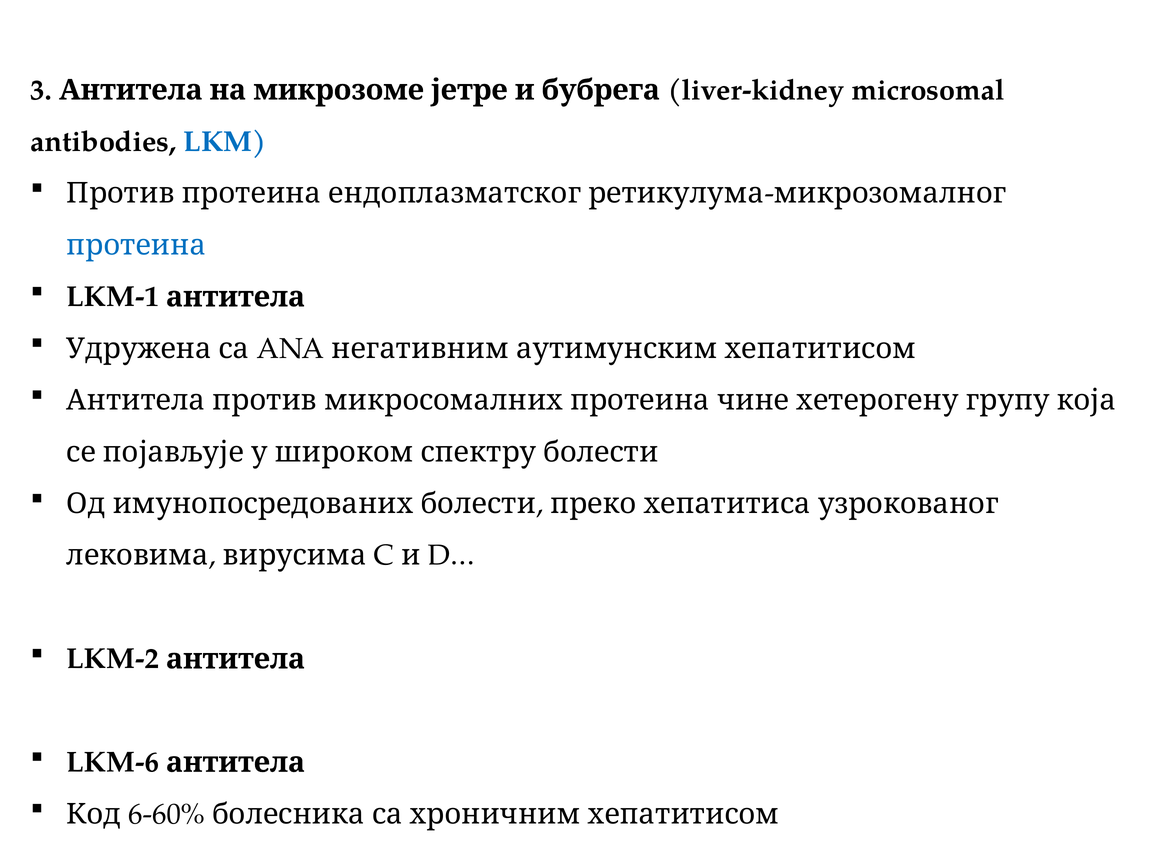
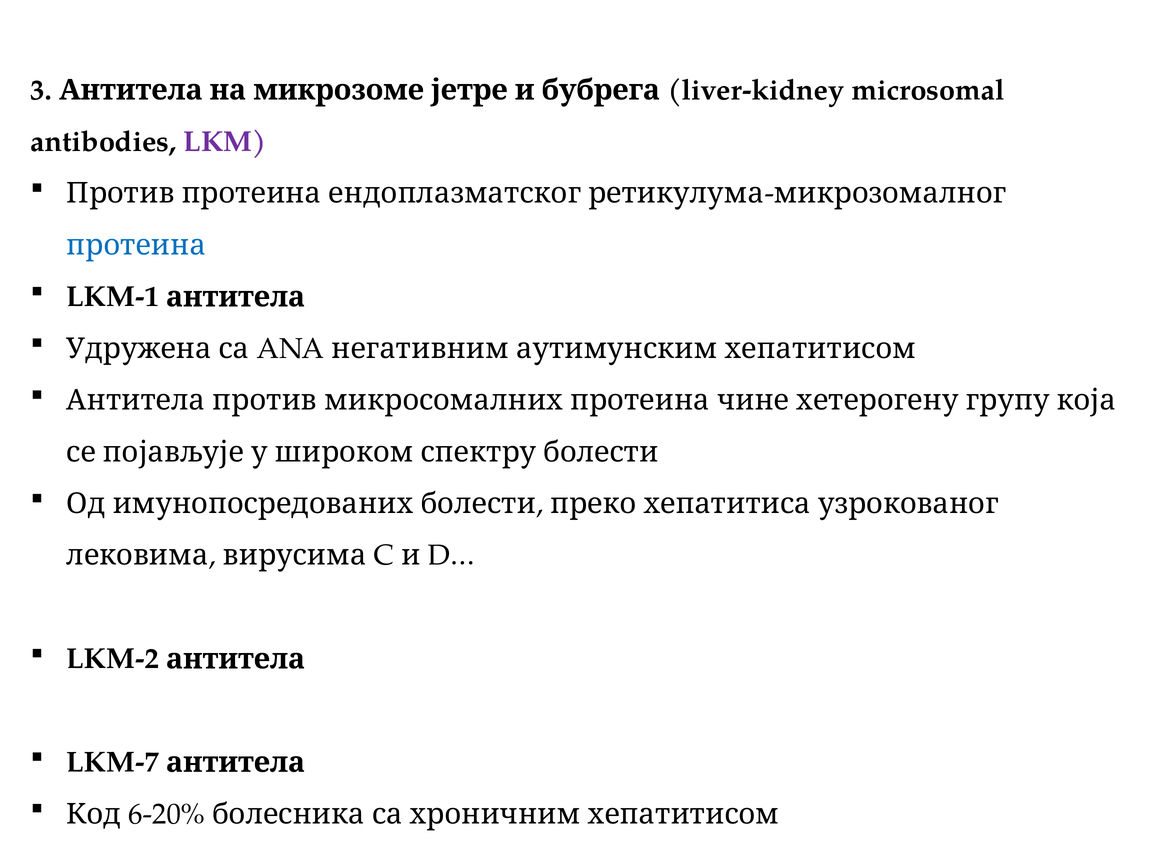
LKM colour: blue -> purple (225, 142)
LKM-6: LKM-6 -> LKM-7 (113, 763)
6-60%: 6-60% -> 6-20% (167, 815)
